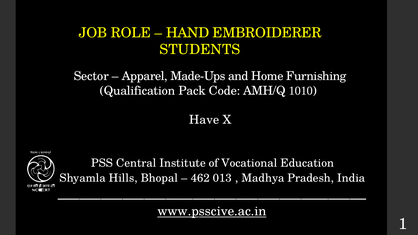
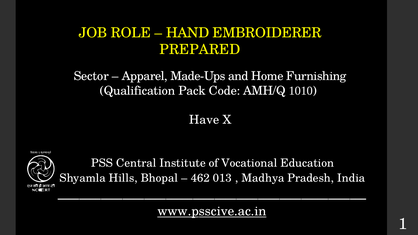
STUDENTS: STUDENTS -> PREPARED (200, 50)
